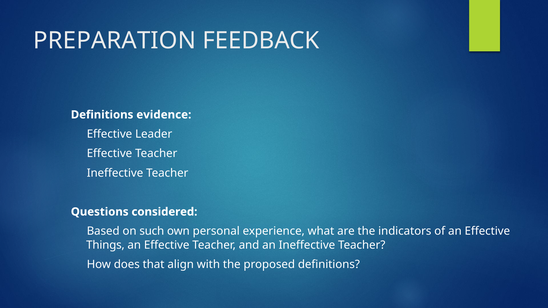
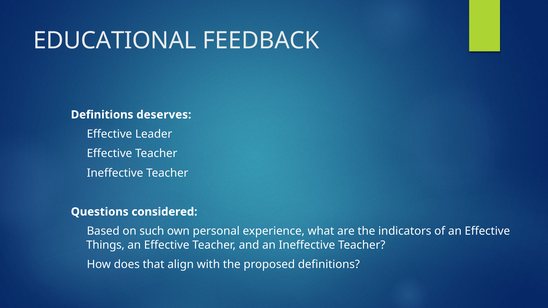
PREPARATION: PREPARATION -> EDUCATIONAL (115, 41)
evidence: evidence -> deserves (164, 115)
